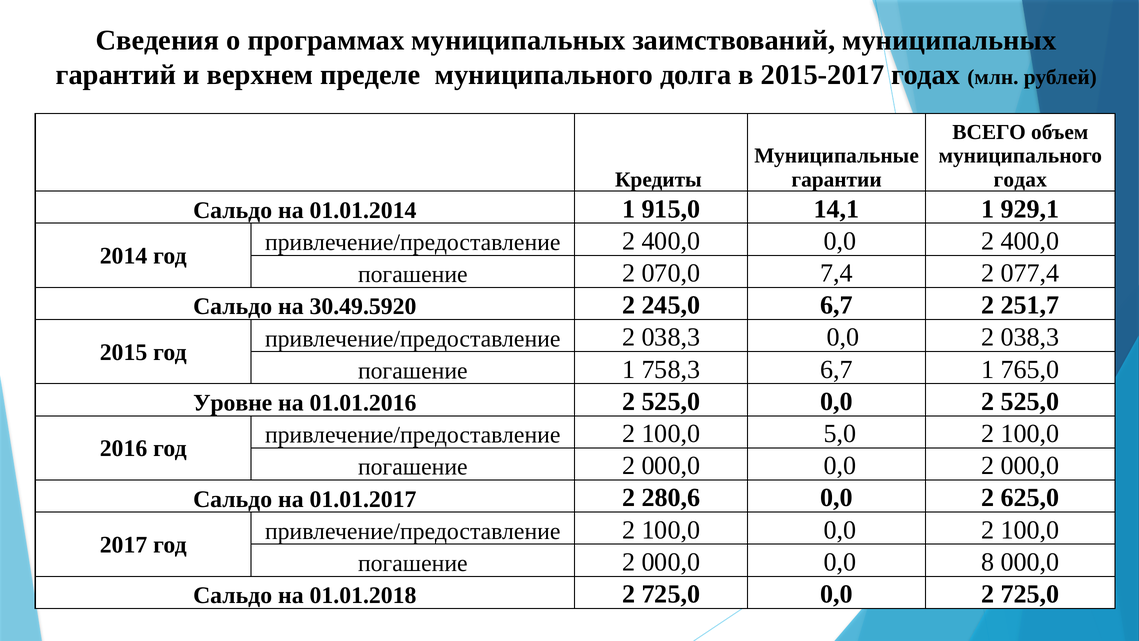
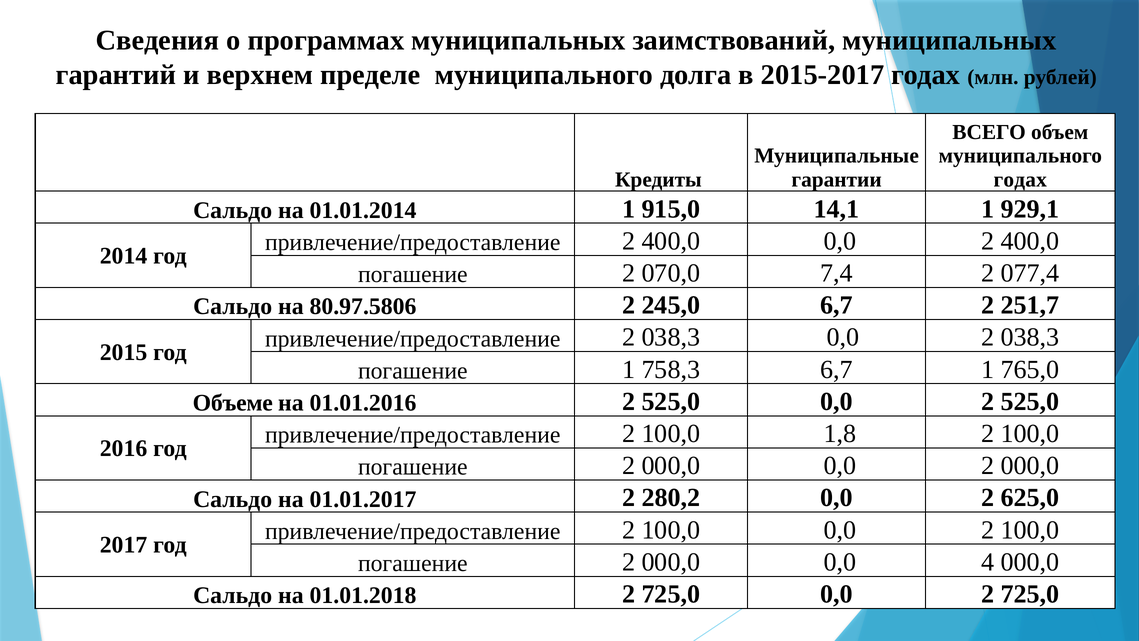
30.49.5920: 30.49.5920 -> 80.97.5806 (363, 306)
Уровне: Уровне -> Объеме (233, 403)
5,0: 5,0 -> 1,8 (840, 433)
280,6: 280,6 -> 280,2 (671, 498)
8: 8 -> 4 (988, 562)
